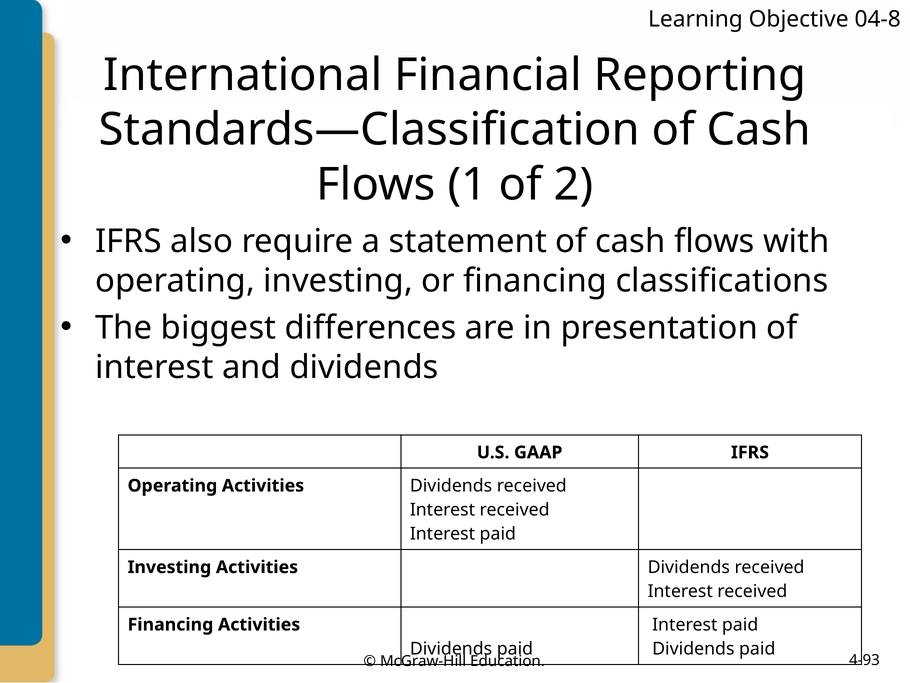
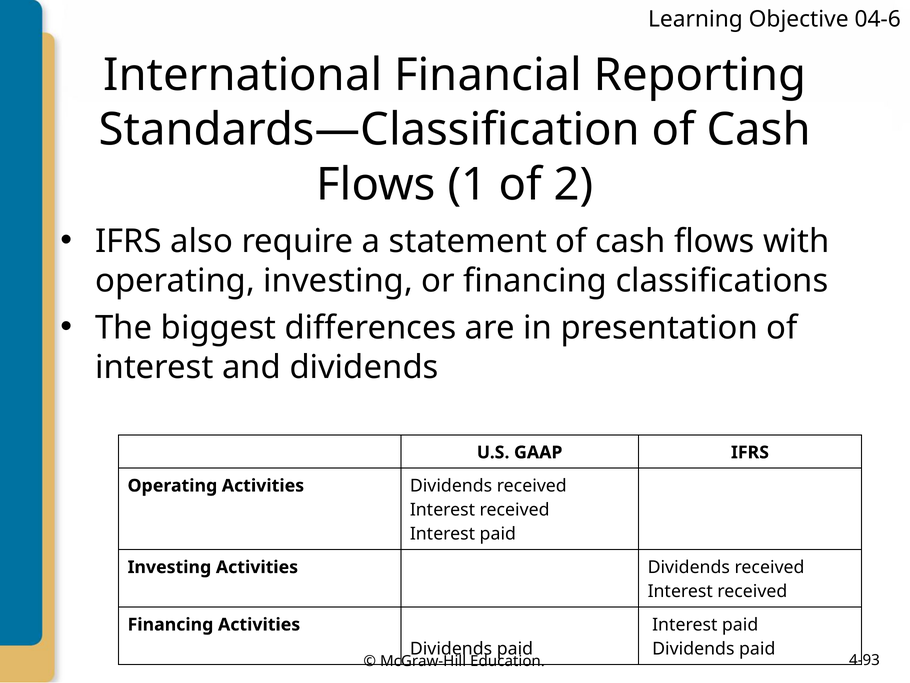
04-8: 04-8 -> 04-6 (878, 19)
